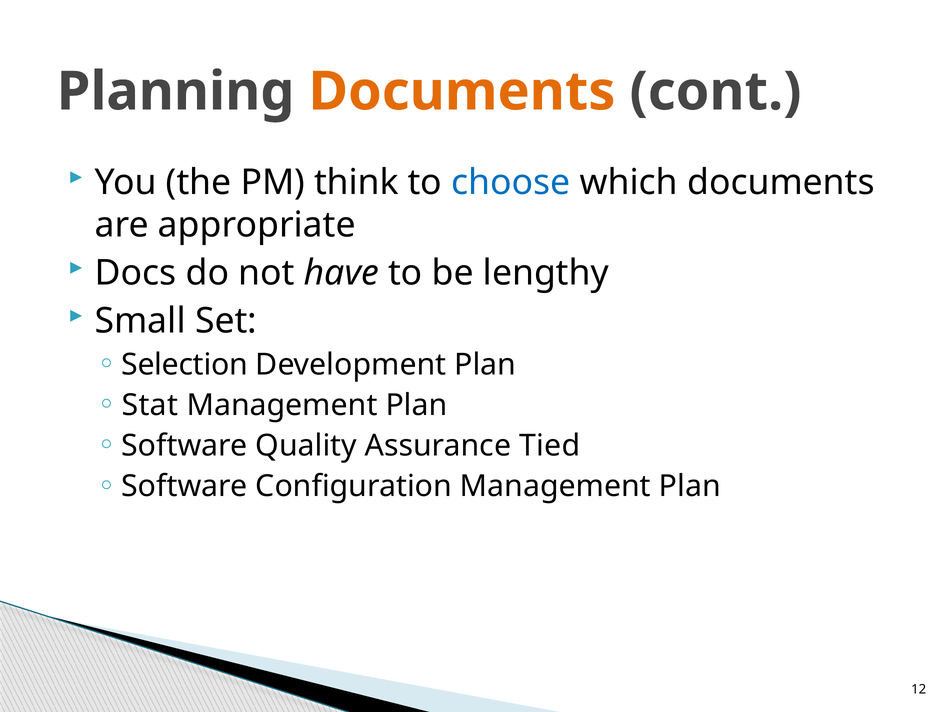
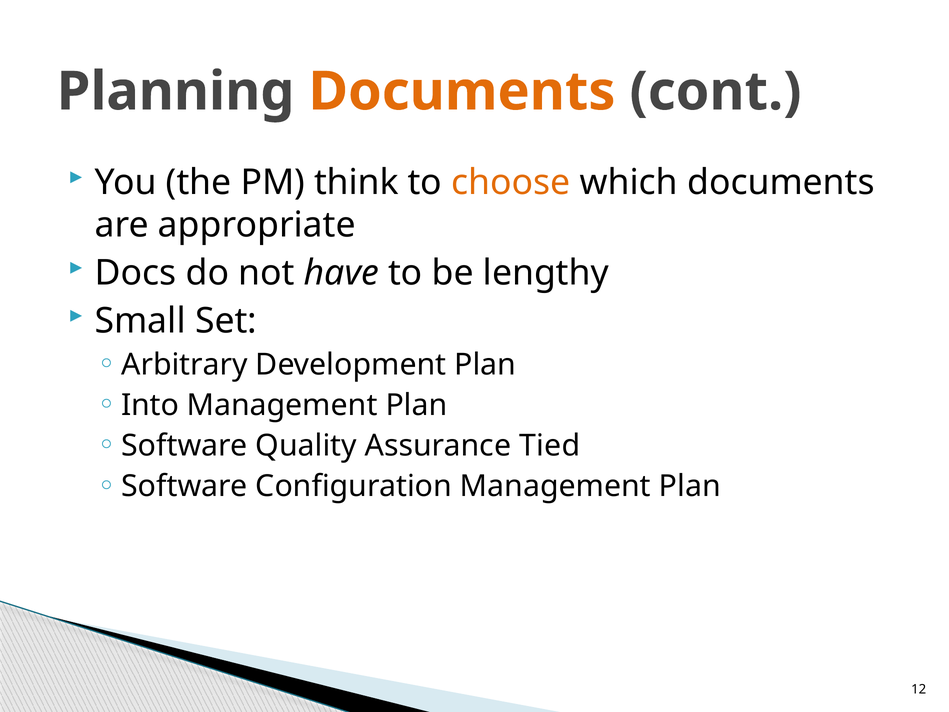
choose colour: blue -> orange (511, 182)
Selection: Selection -> Arbitrary (184, 364)
Stat: Stat -> Into (150, 405)
